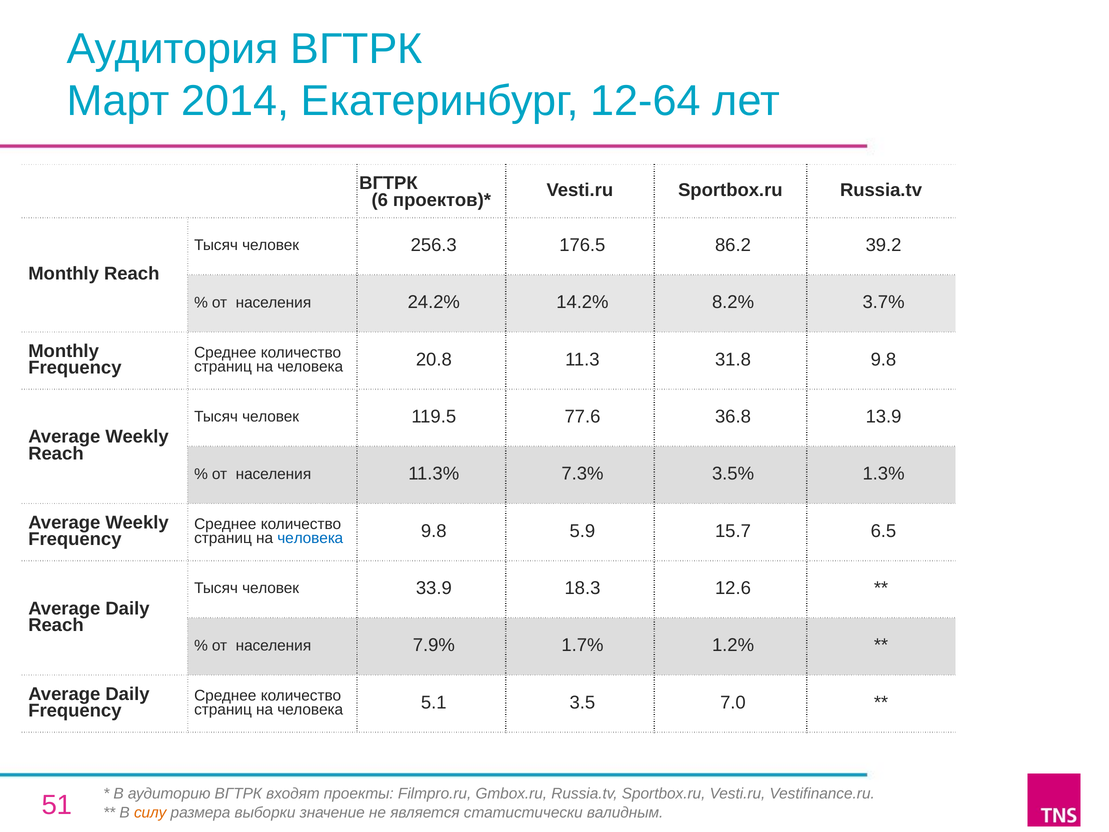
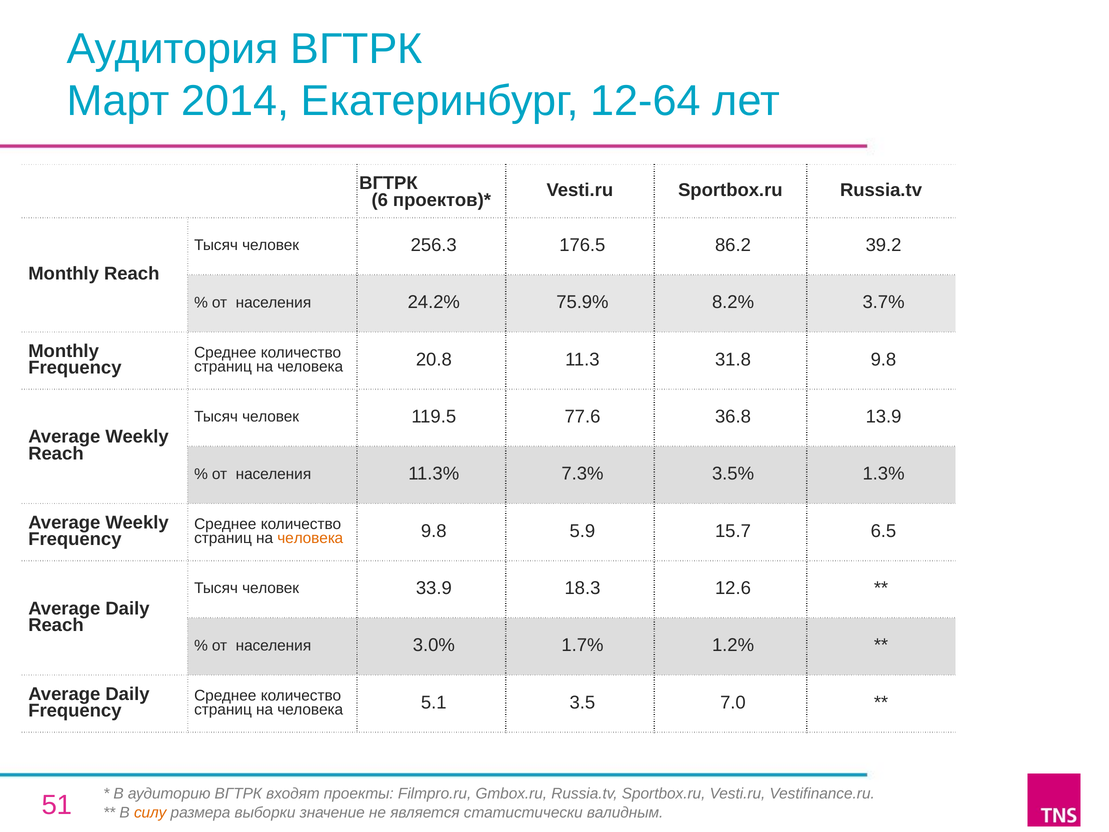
14.2%: 14.2% -> 75.9% (582, 302)
человека colour: blue -> orange (310, 538)
7.9%: 7.9% -> 3.0% (434, 645)
